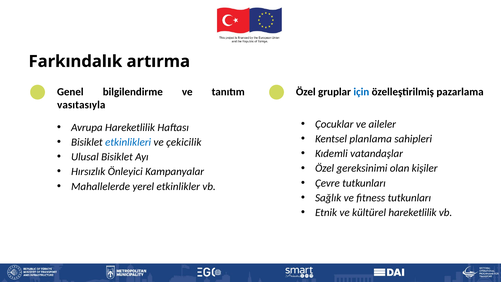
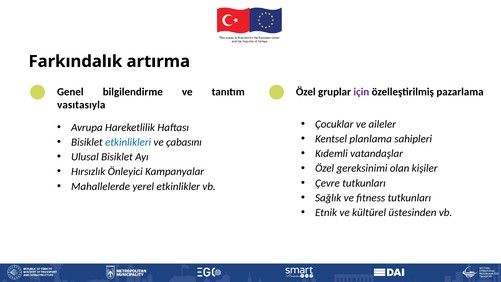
için colour: blue -> purple (361, 92)
çekicilik: çekicilik -> çabasını (184, 142)
kültürel hareketlilik: hareketlilik -> üstesinden (412, 212)
